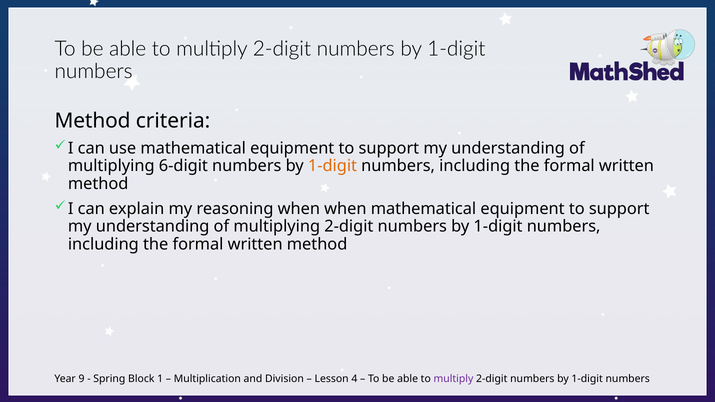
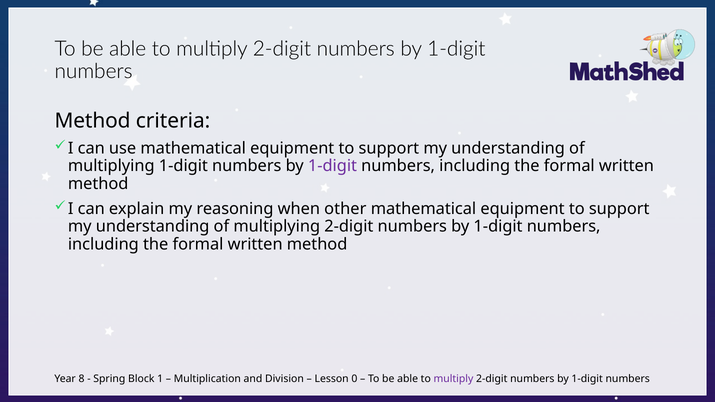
multiplying 6-digit: 6-digit -> 1-digit (183, 166)
1-digit colour: orange -> purple (332, 166)
when when: when -> other (345, 209)
9: 9 -> 8 (82, 379)
4: 4 -> 0 (354, 379)
